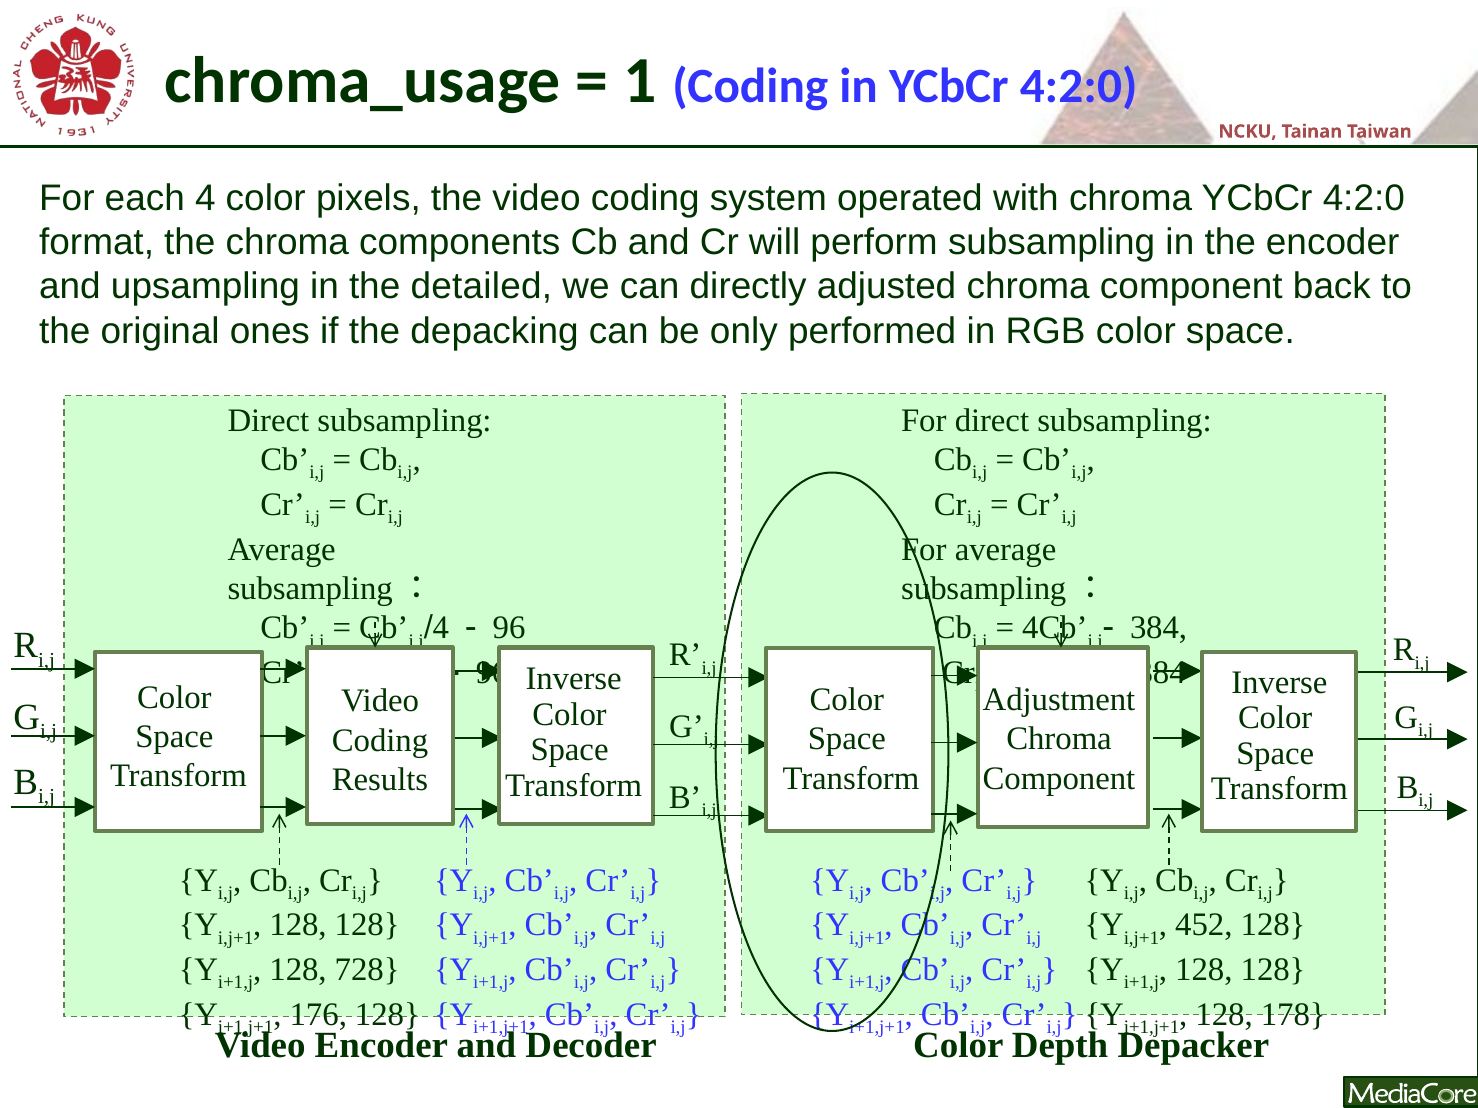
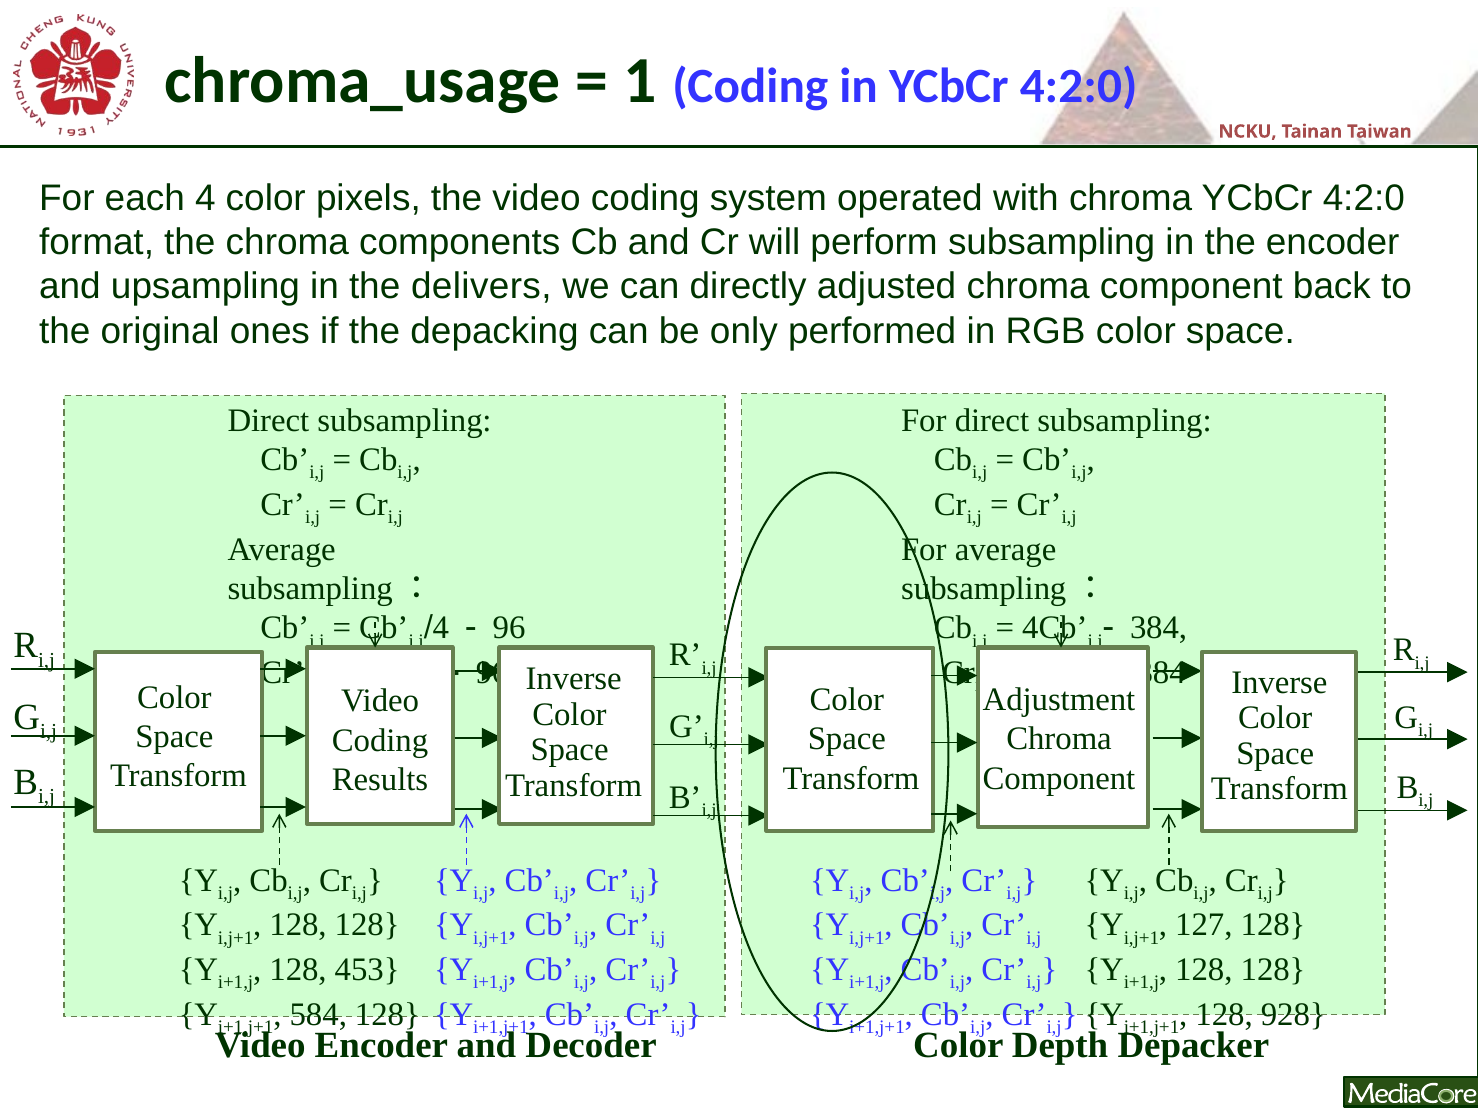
detailed: detailed -> delivers (481, 287)
452: 452 -> 127 (1204, 925)
728: 728 -> 453 (367, 970)
176: 176 -> 584 (318, 1015)
178: 178 -> 928 (1293, 1015)
